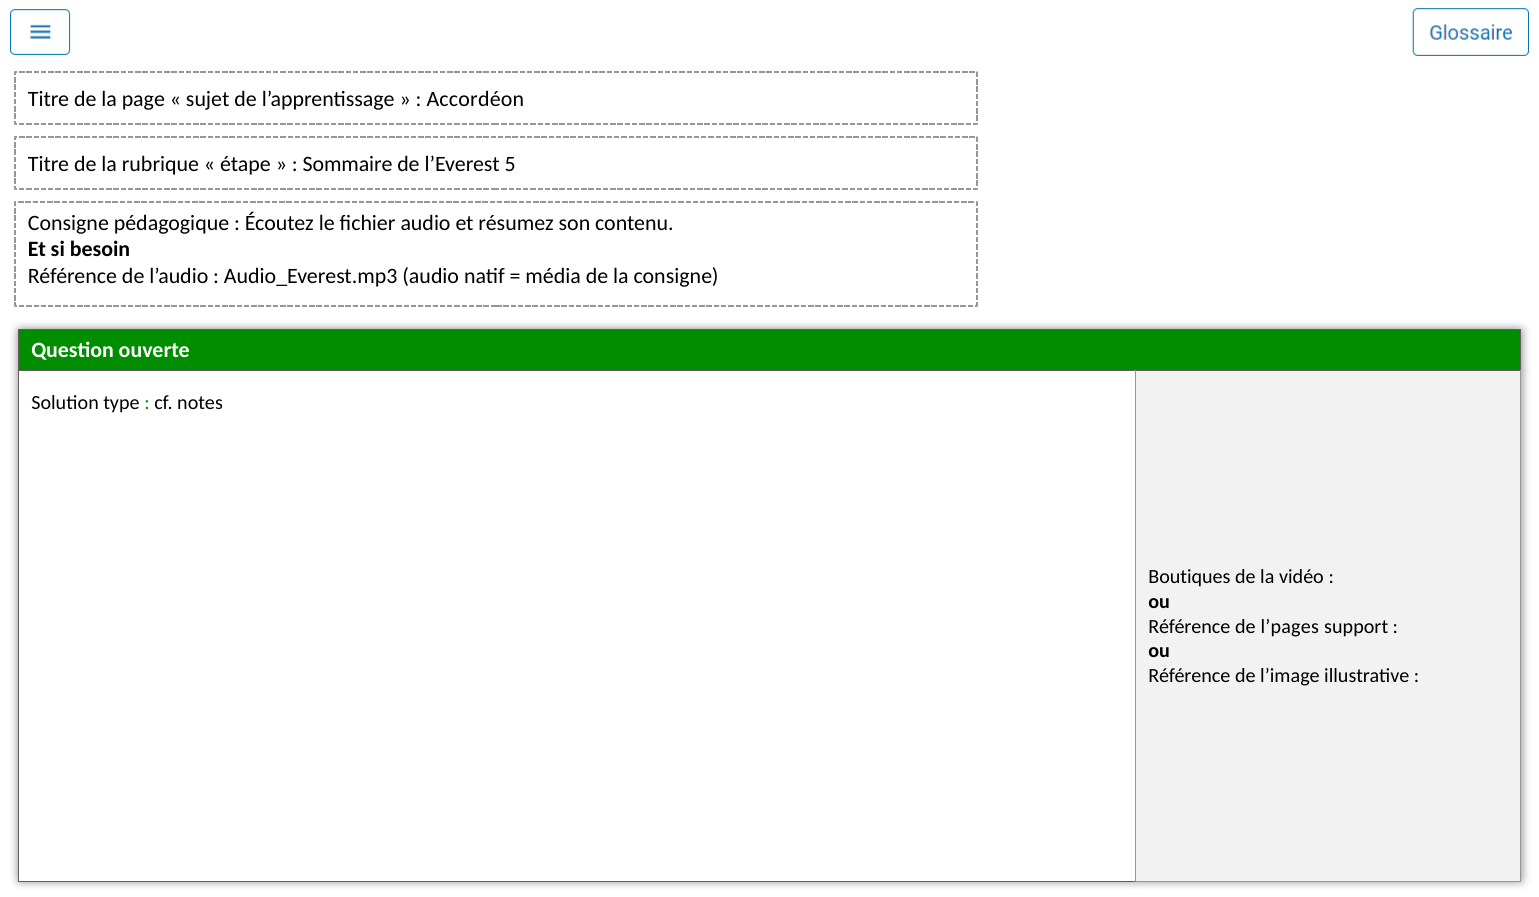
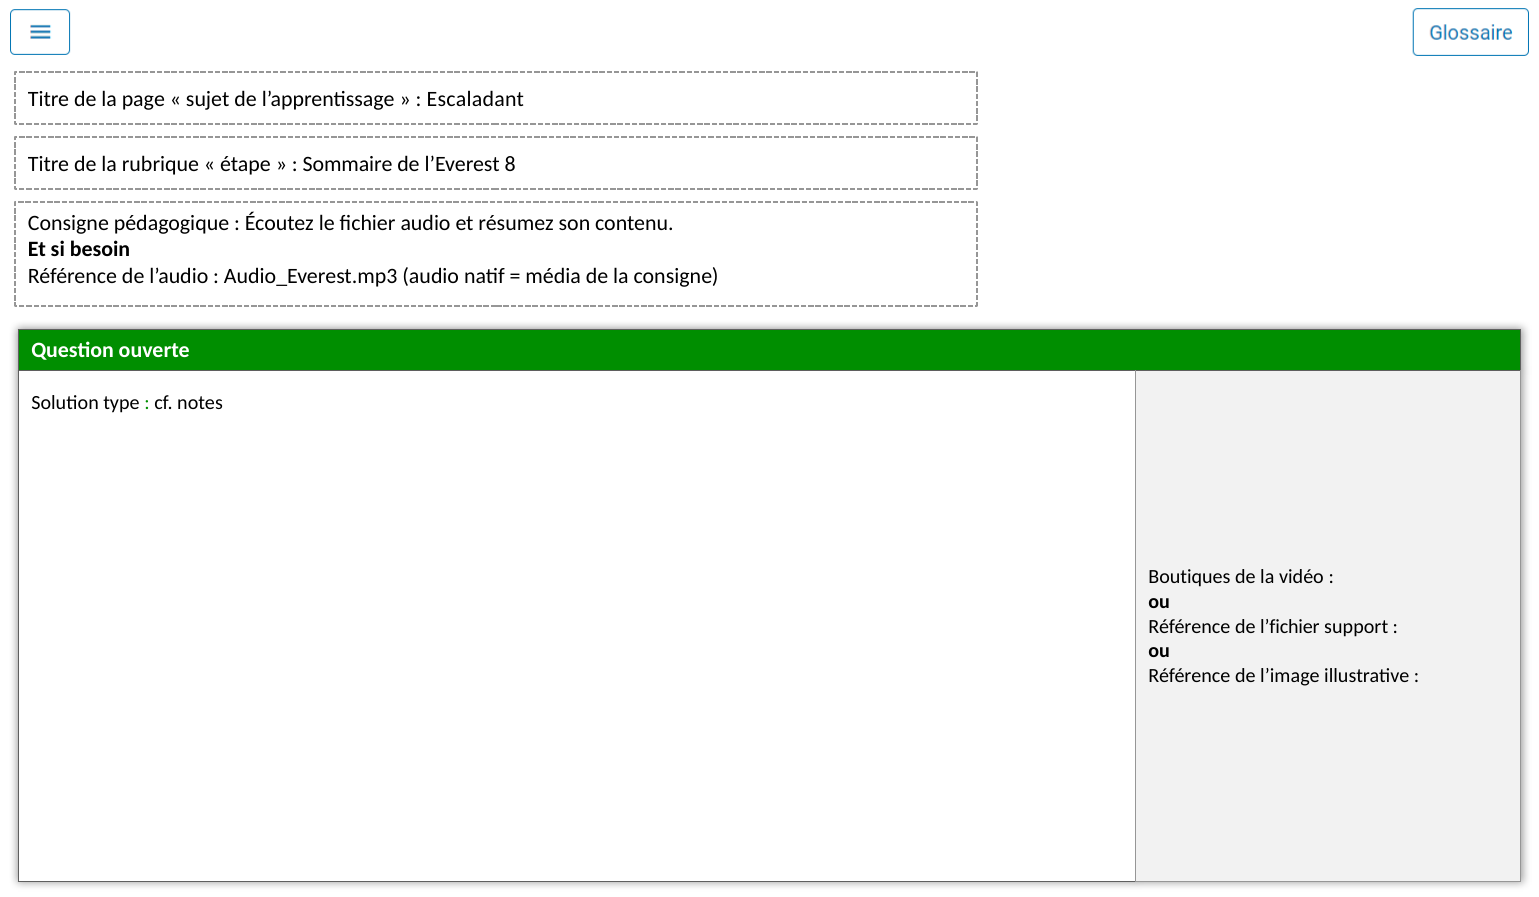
Accordéon: Accordéon -> Escaladant (475, 100)
5: 5 -> 8 (510, 165)
l’pages: l’pages -> l’fichier (1290, 627)
